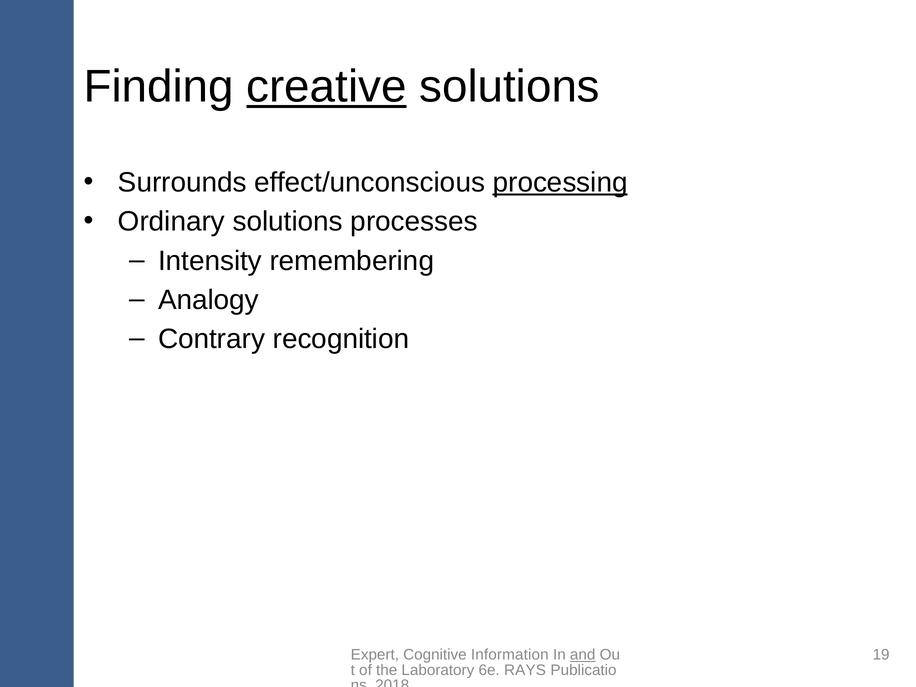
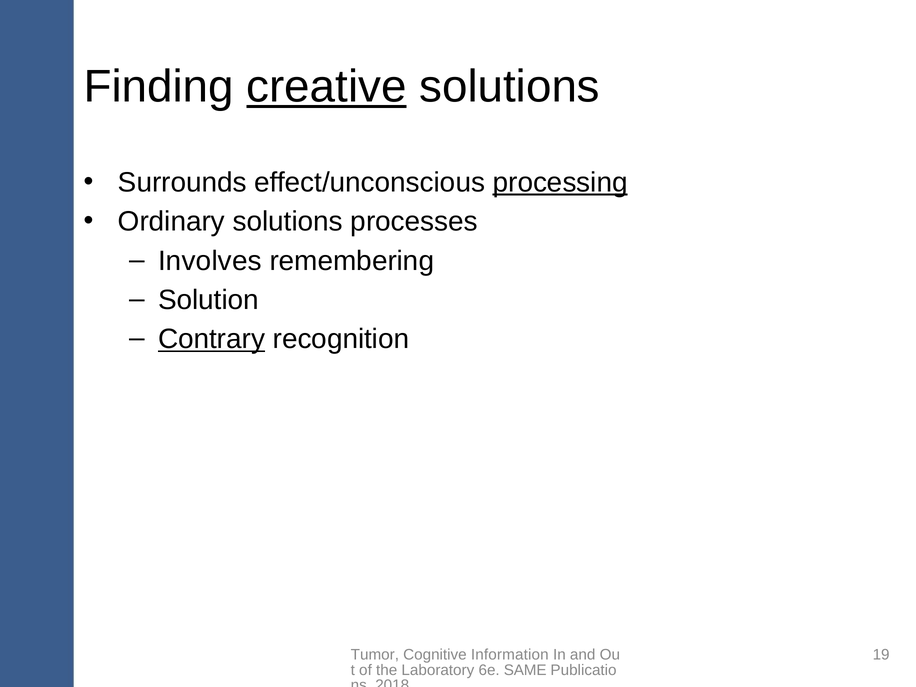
Intensity: Intensity -> Involves (210, 261)
Analogy: Analogy -> Solution (208, 300)
Contrary underline: none -> present (212, 339)
Expert: Expert -> Tumor (375, 655)
and underline: present -> none (583, 655)
RAYS: RAYS -> SAME (525, 670)
